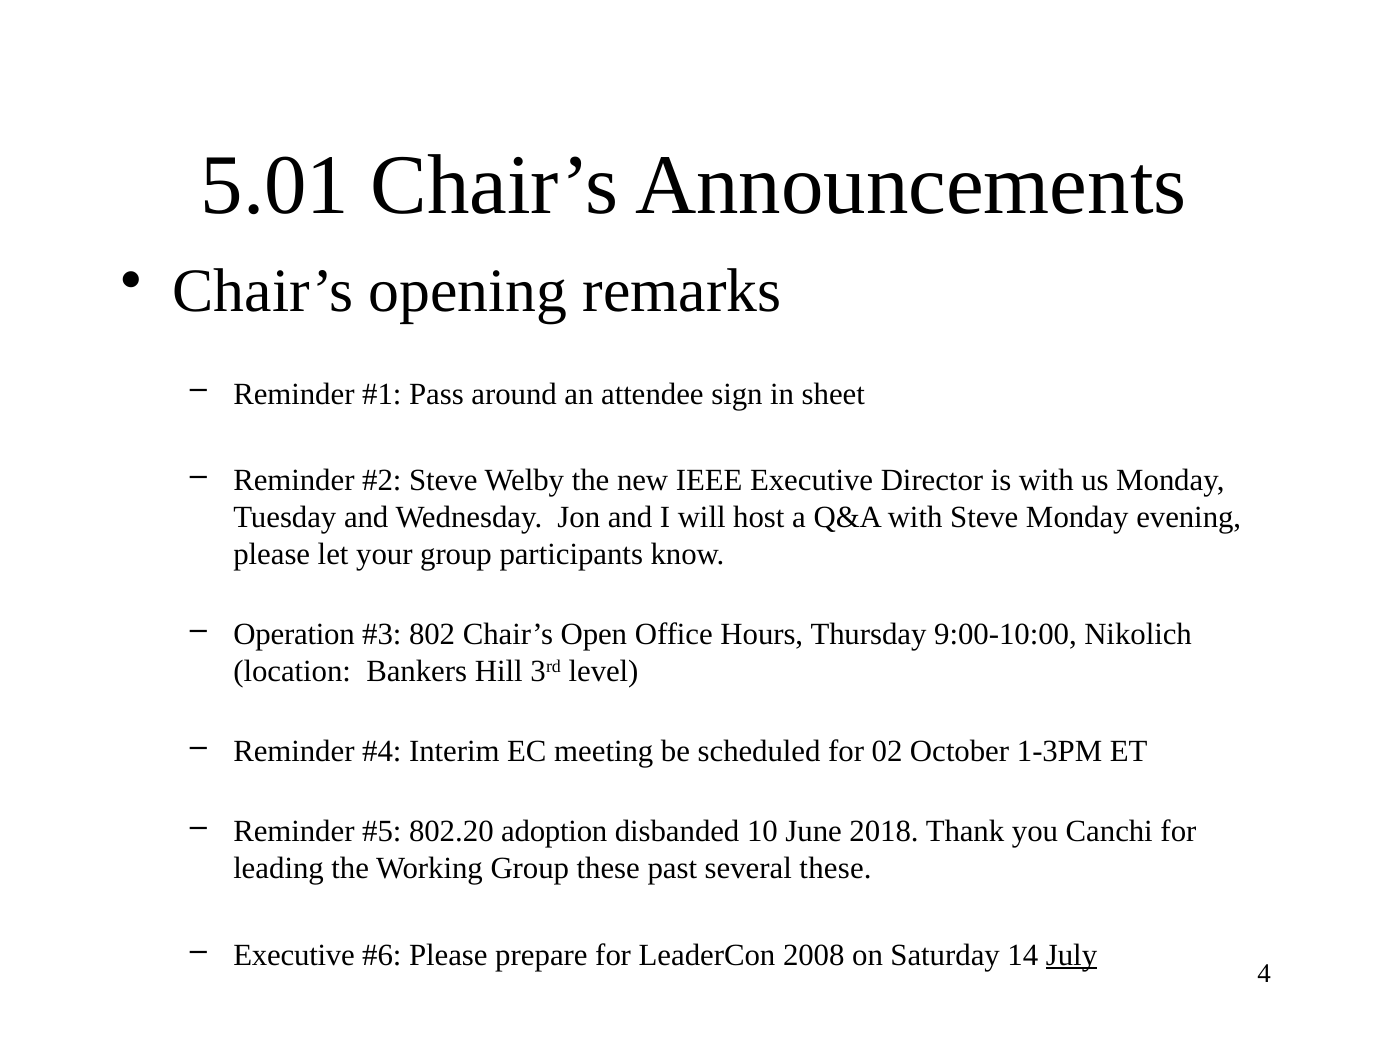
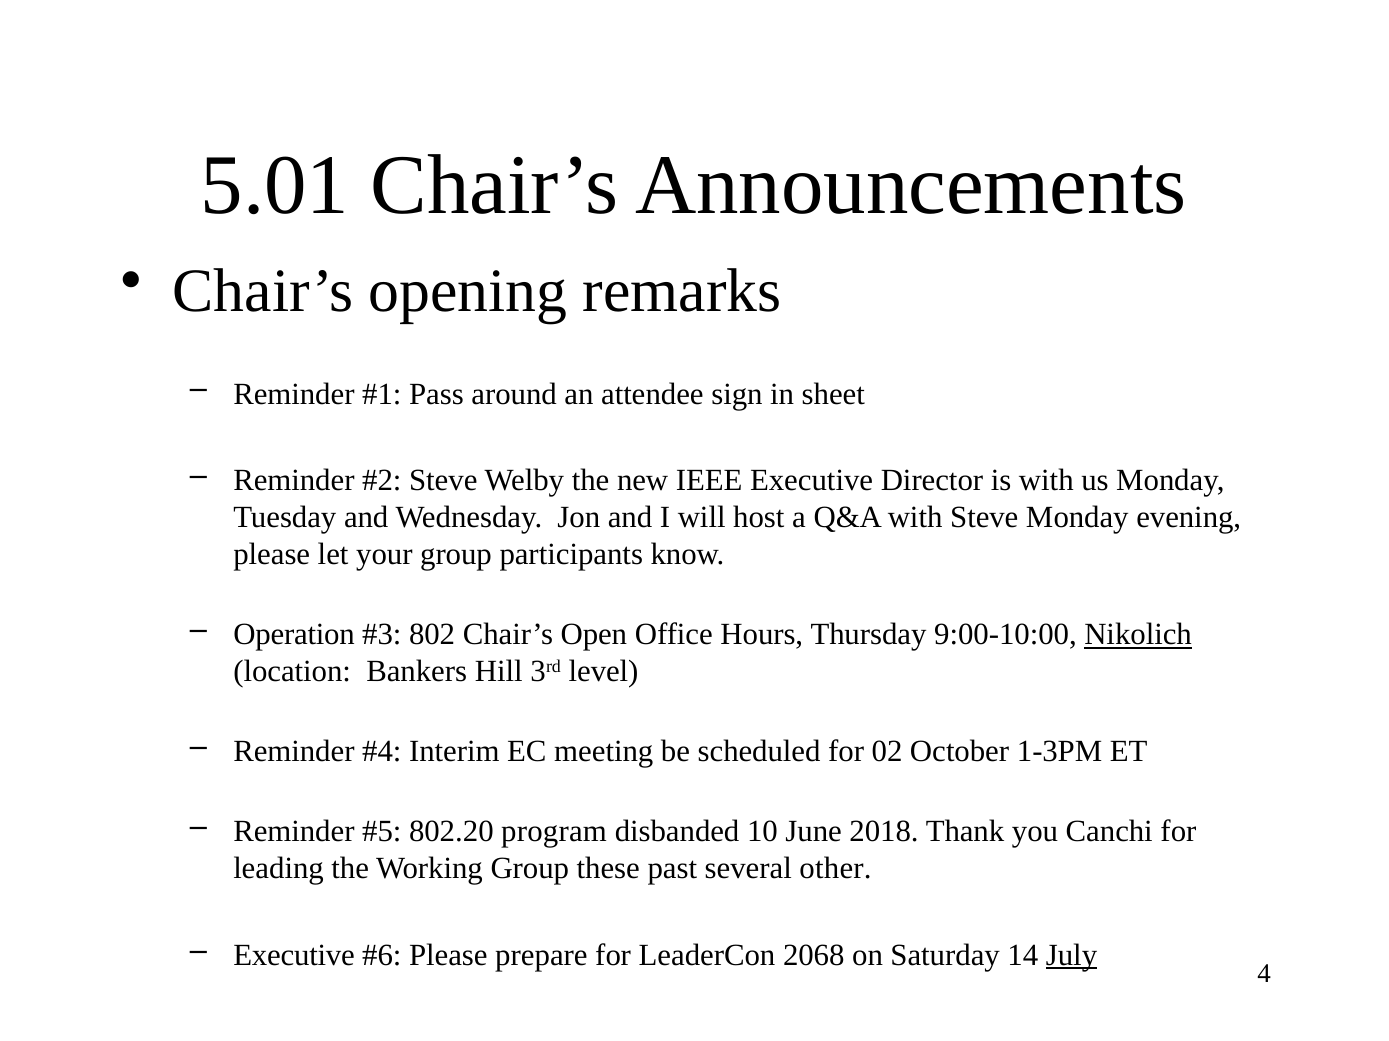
Nikolich underline: none -> present (1138, 635)
adoption: adoption -> program (554, 832)
several these: these -> other (836, 869)
2008: 2008 -> 2068 (814, 956)
